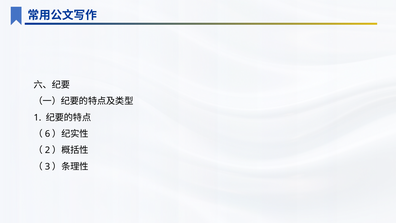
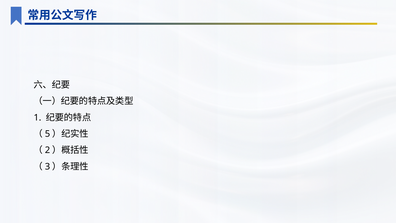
6: 6 -> 5 (48, 134)
